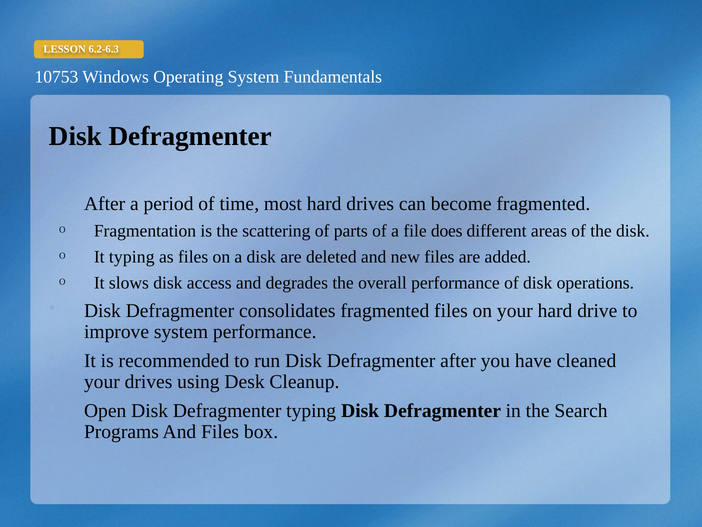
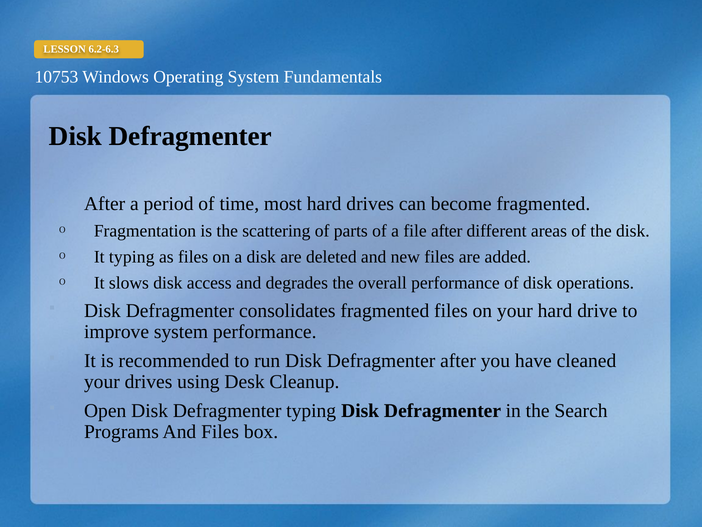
file does: does -> after (447, 231)
